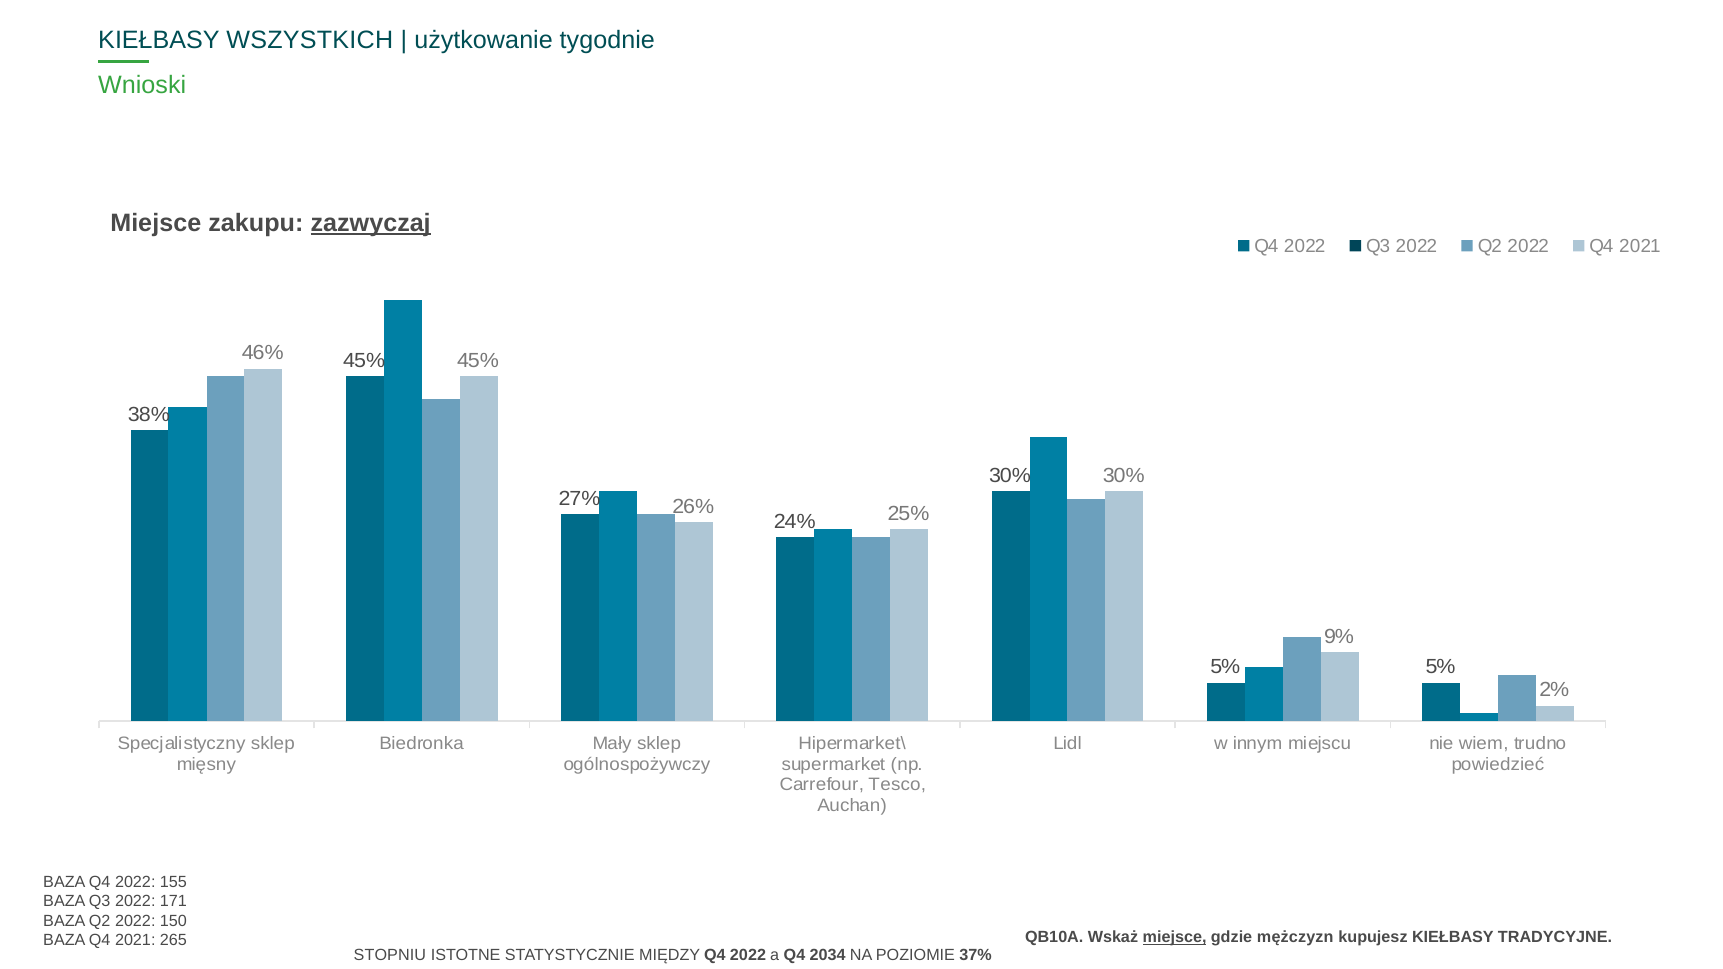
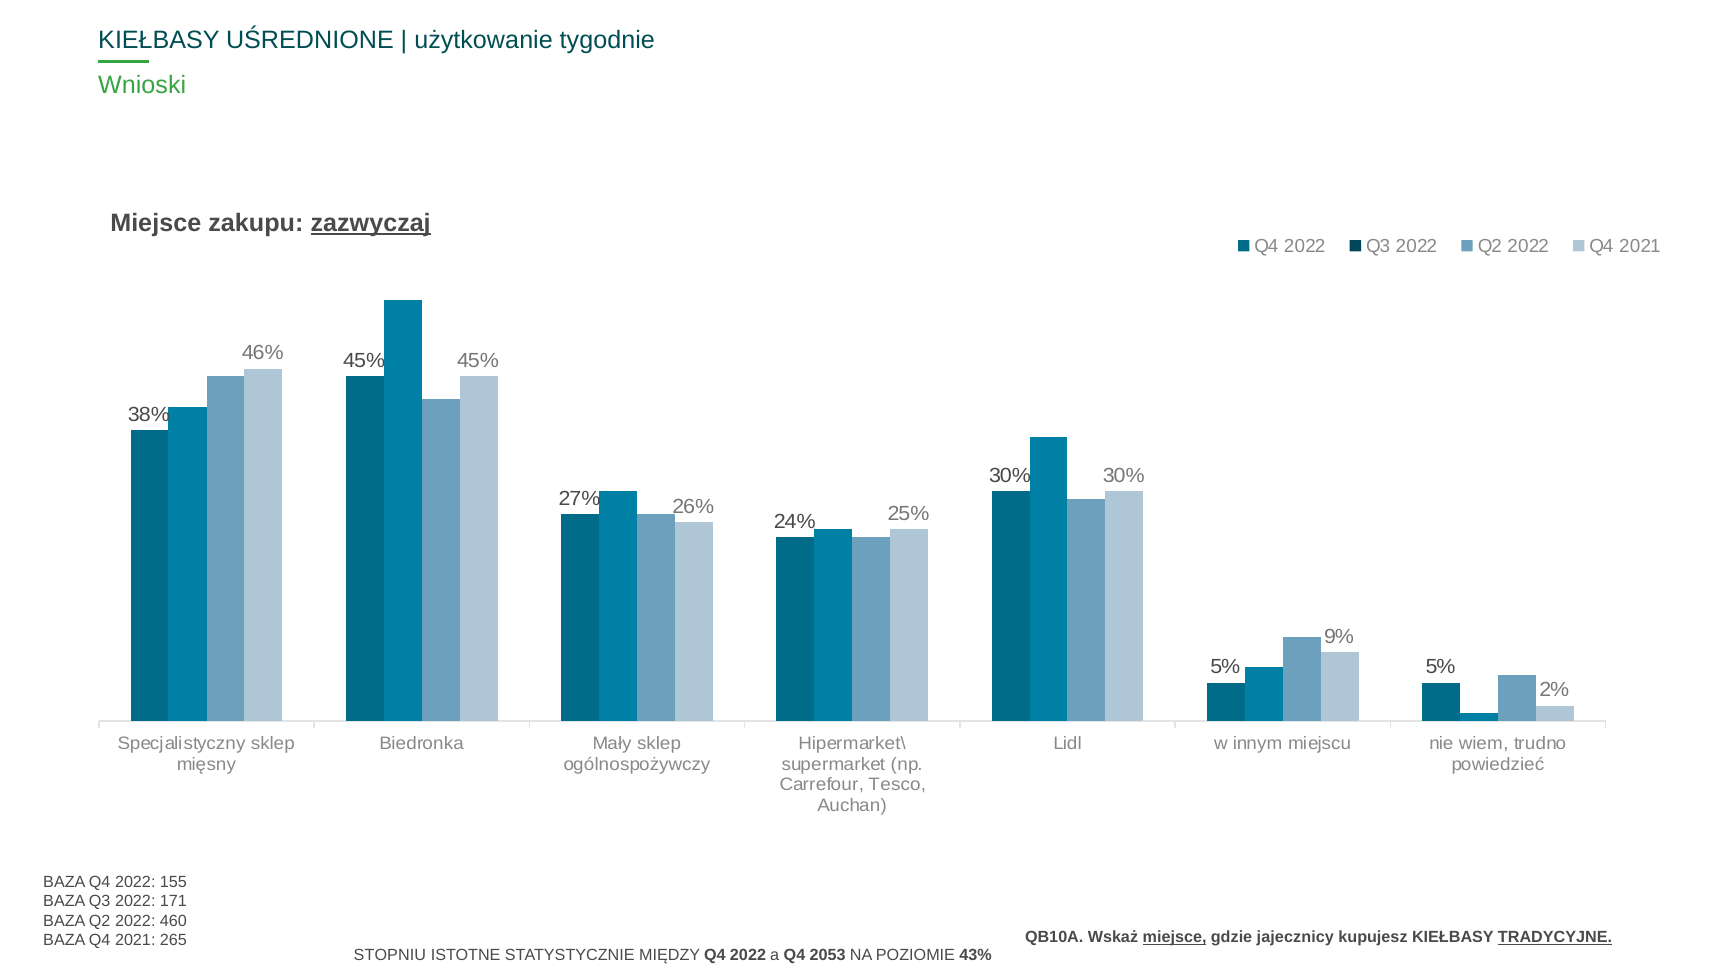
WSZYSTKICH: WSZYSTKICH -> UŚREDNIONE (310, 40)
150: 150 -> 460 (173, 921)
mężczyzn: mężczyzn -> jajecznicy (1295, 937)
TRADYCYJNE underline: none -> present (1555, 937)
2034: 2034 -> 2053 (828, 955)
37%: 37% -> 43% (976, 955)
